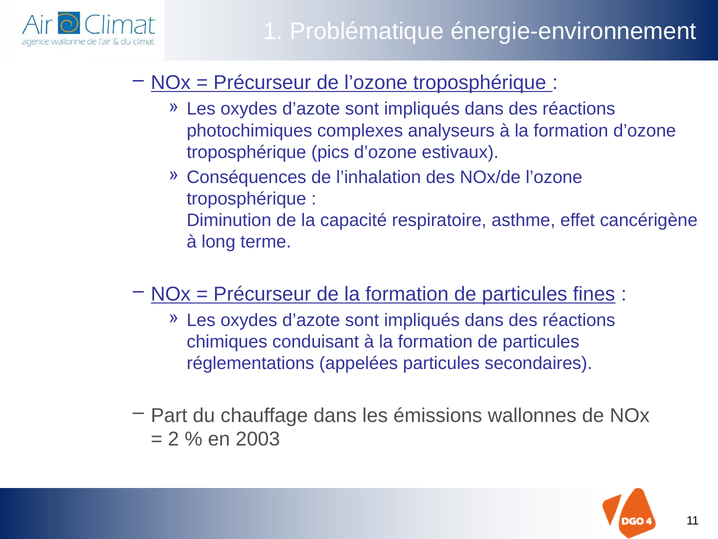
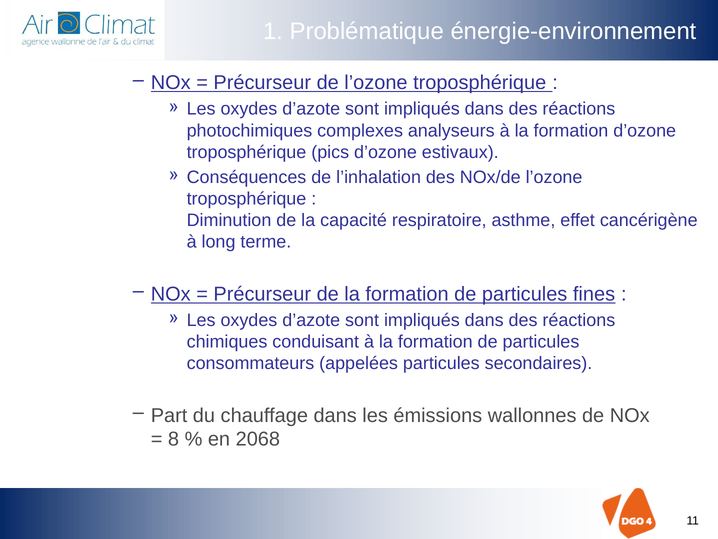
réglementations: réglementations -> consommateurs (250, 363)
2: 2 -> 8 (173, 439)
2003: 2003 -> 2068 (258, 439)
